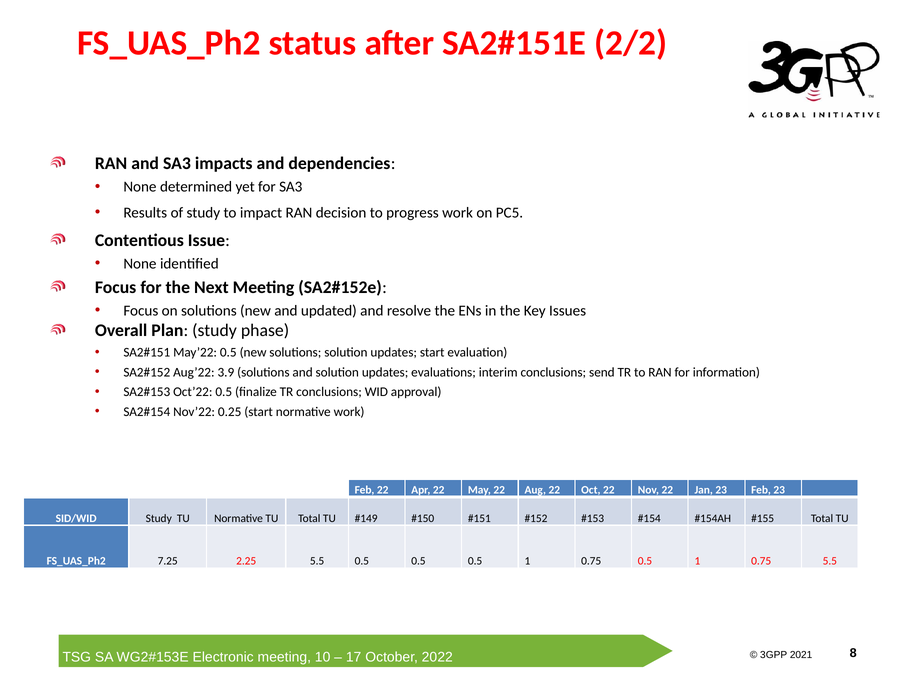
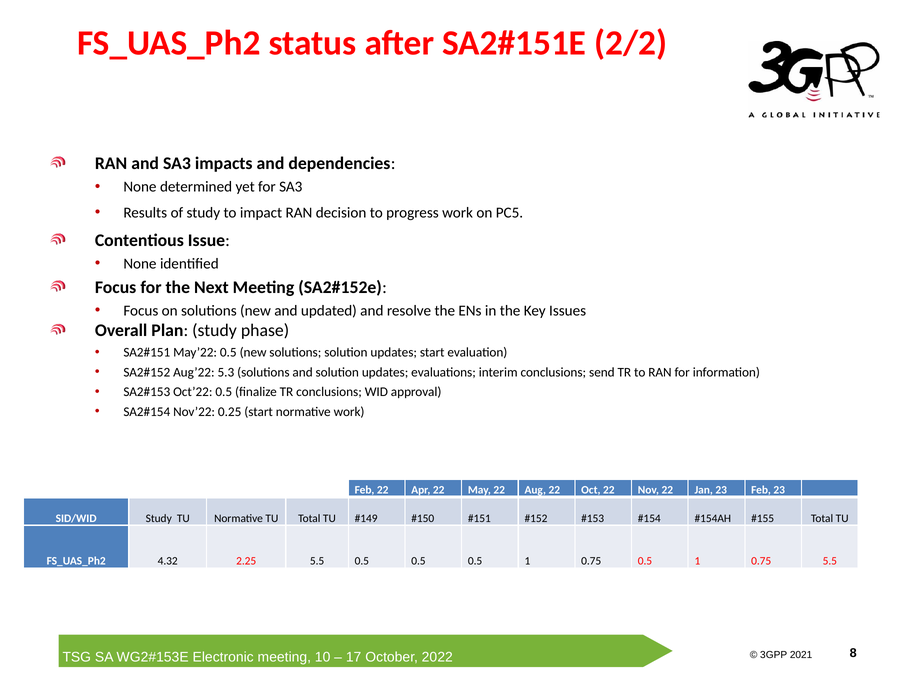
3.9: 3.9 -> 5.3 (226, 372)
7.25: 7.25 -> 4.32 (168, 561)
